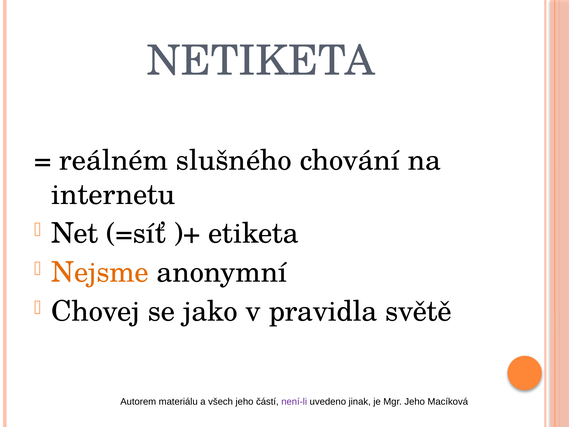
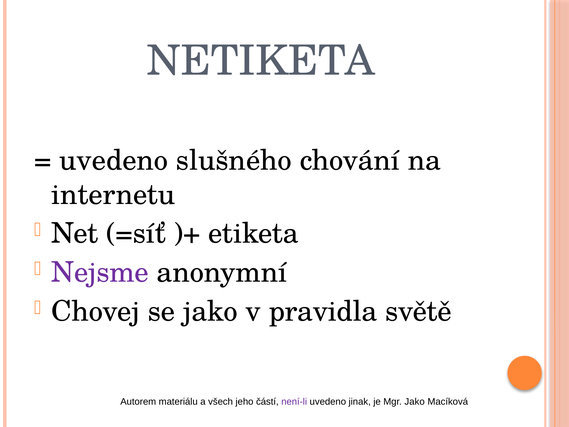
reálném: reálném -> uvedeno (114, 160)
Nejsme colour: orange -> purple (100, 272)
Mgr Jeho: Jeho -> Jako (415, 402)
